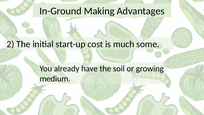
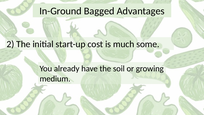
Making: Making -> Bagged (99, 11)
